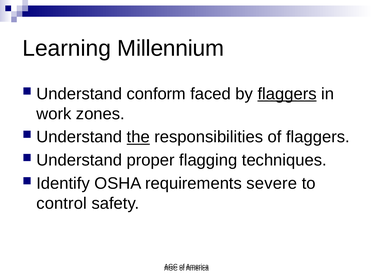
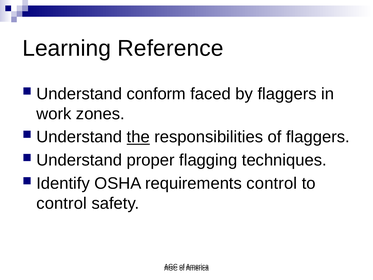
Millennium: Millennium -> Reference (170, 48)
flaggers underline: present -> none (287, 94)
requirements severe: severe -> control (272, 183)
